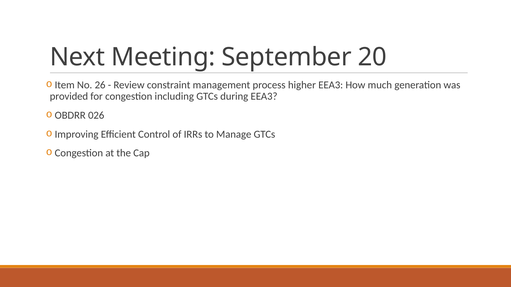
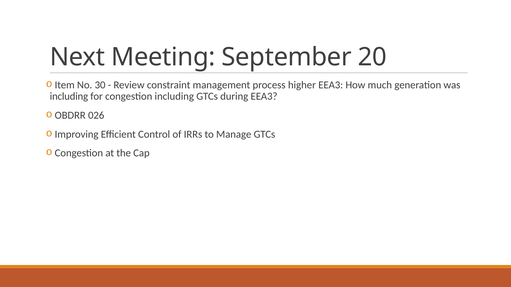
26: 26 -> 30 (100, 85)
provided: provided -> including (69, 96)
